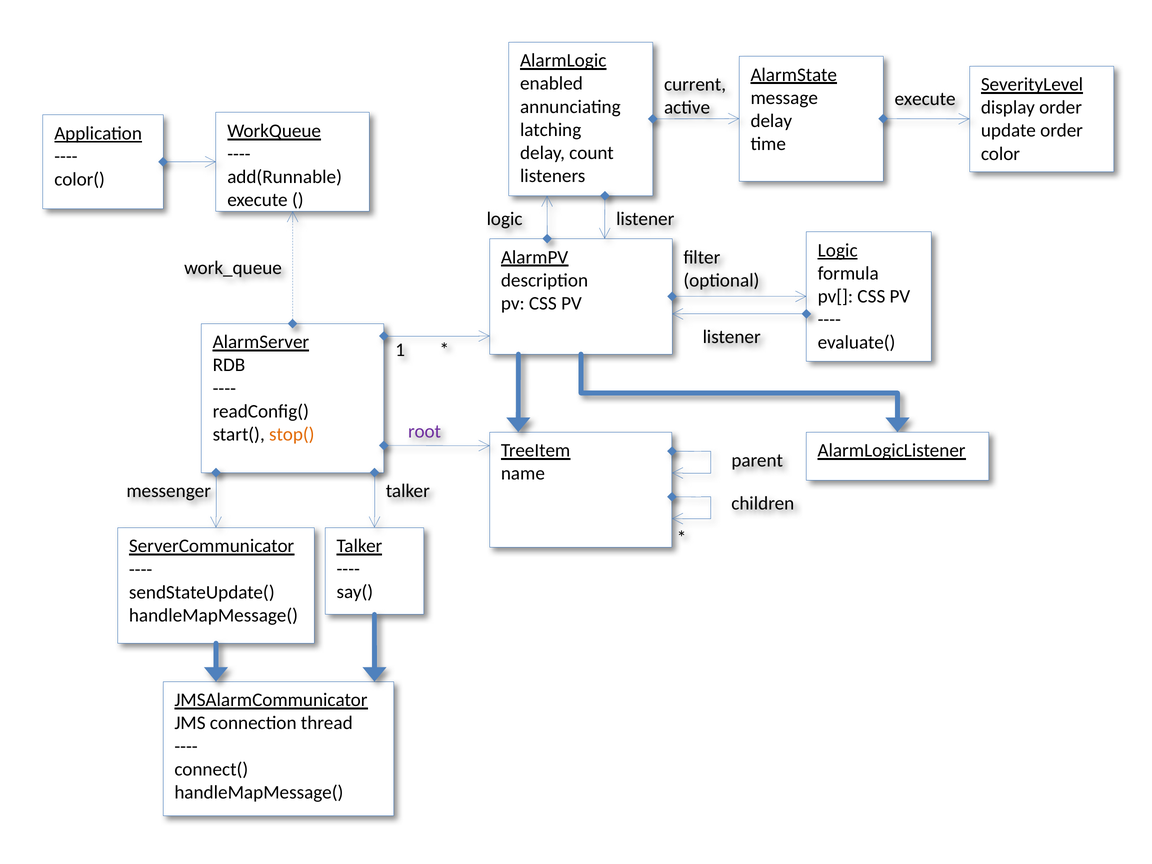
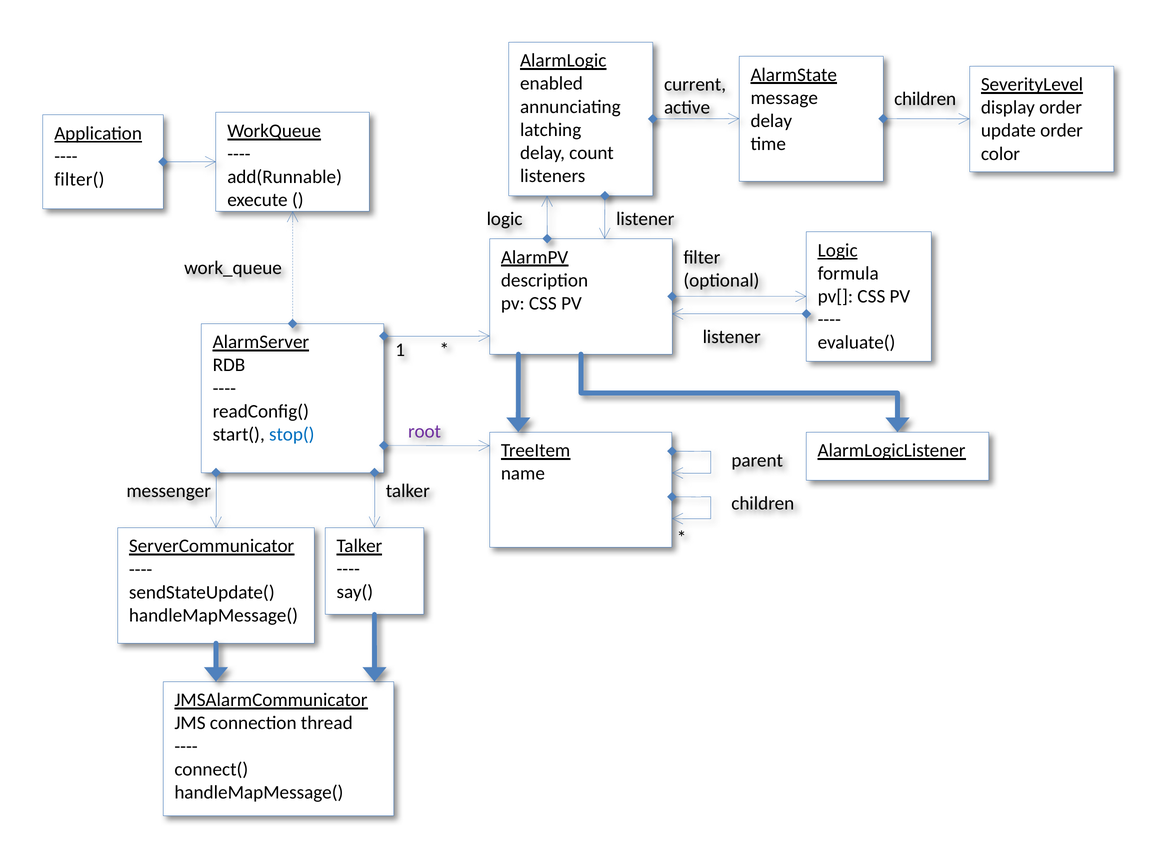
execute: execute -> children (925, 99)
color(: color( -> filter( (79, 179)
stop( colour: orange -> blue (292, 434)
